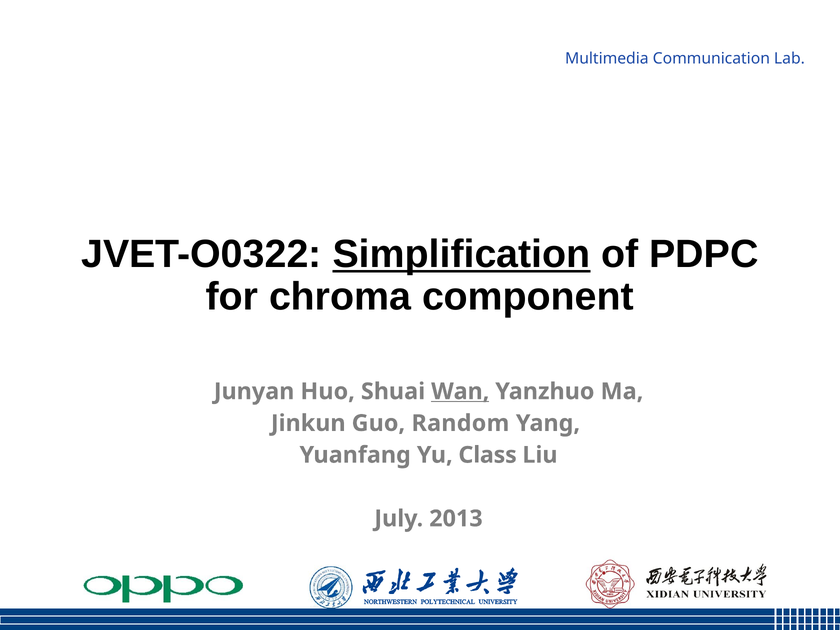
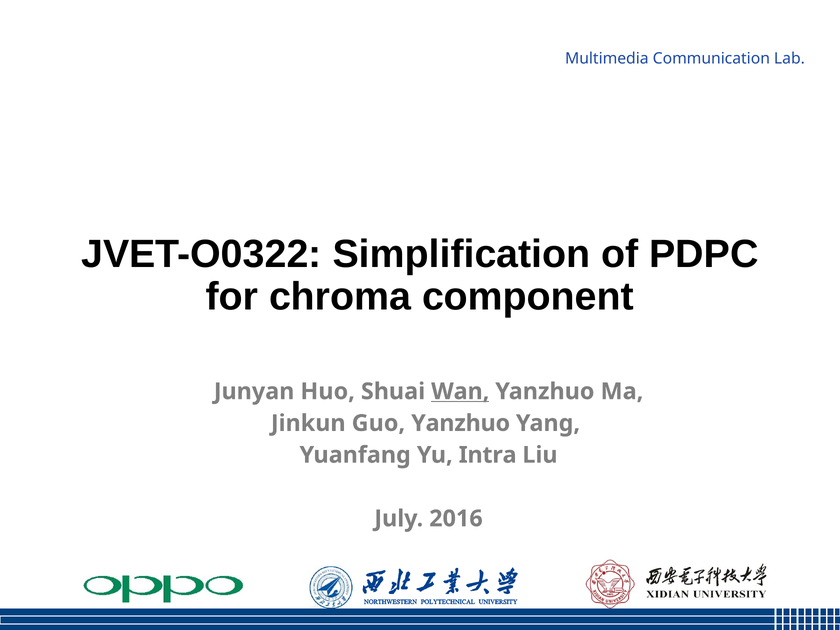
Simplification underline: present -> none (461, 254)
Guo Random: Random -> Yanzhuo (461, 423)
Class: Class -> Intra (488, 455)
2013: 2013 -> 2016 (456, 519)
